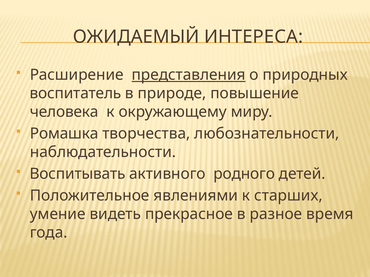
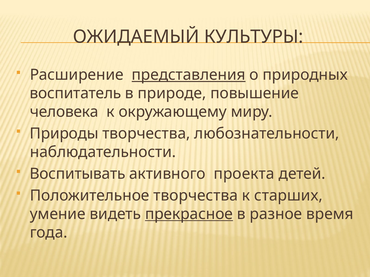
ИНТЕРЕСА: ИНТЕРЕСА -> КУЛЬТУРЫ (254, 37)
Ромашка: Ромашка -> Природы (64, 134)
родного: родного -> проекта (244, 174)
Положительное явлениями: явлениями -> творчества (196, 196)
прекрасное underline: none -> present (189, 214)
